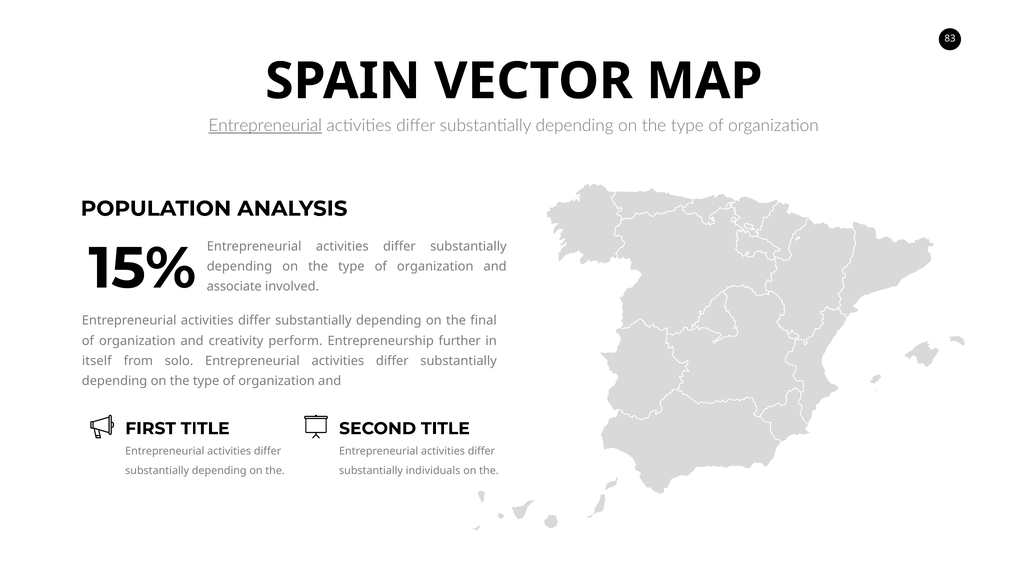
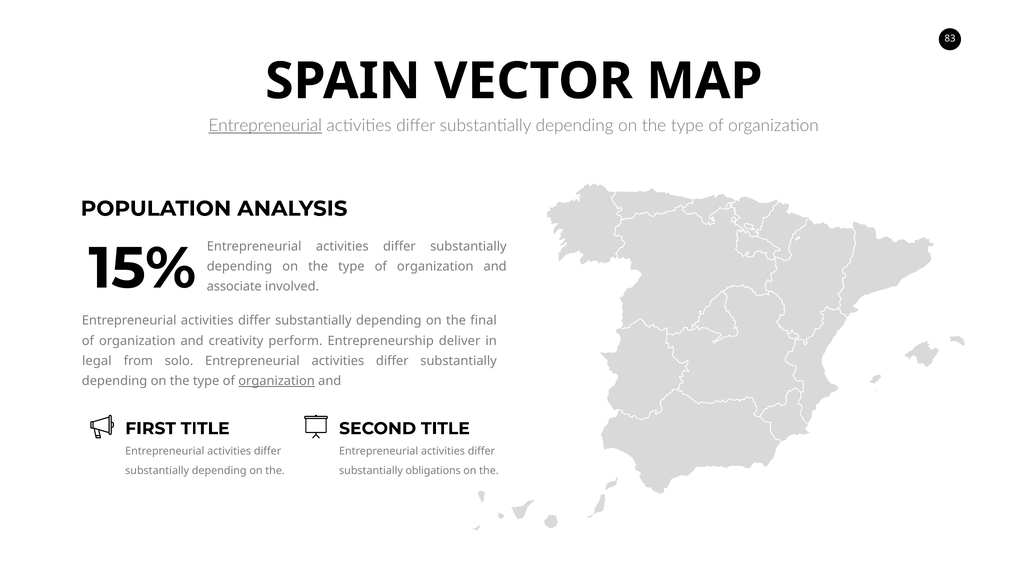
further: further -> deliver (460, 341)
itself: itself -> legal (97, 361)
organization underline: none -> present (277, 381)
individuals: individuals -> obligations (433, 471)
